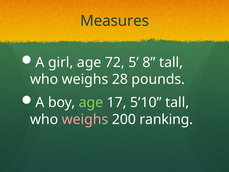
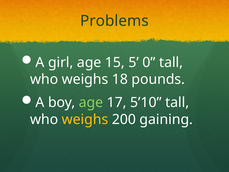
Measures: Measures -> Problems (114, 21)
72: 72 -> 15 (115, 62)
8: 8 -> 0 (149, 62)
28: 28 -> 18 (120, 79)
weighs colour: pink -> yellow (85, 119)
ranking: ranking -> gaining (166, 119)
